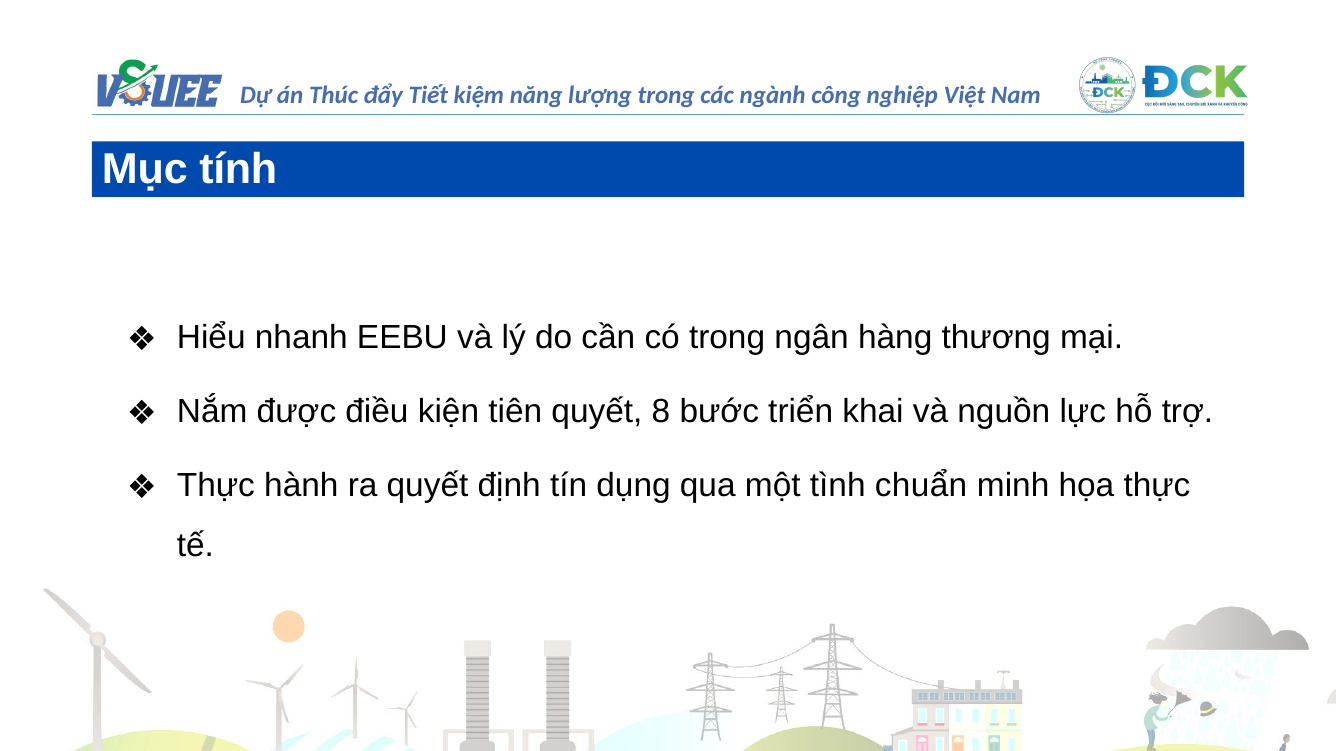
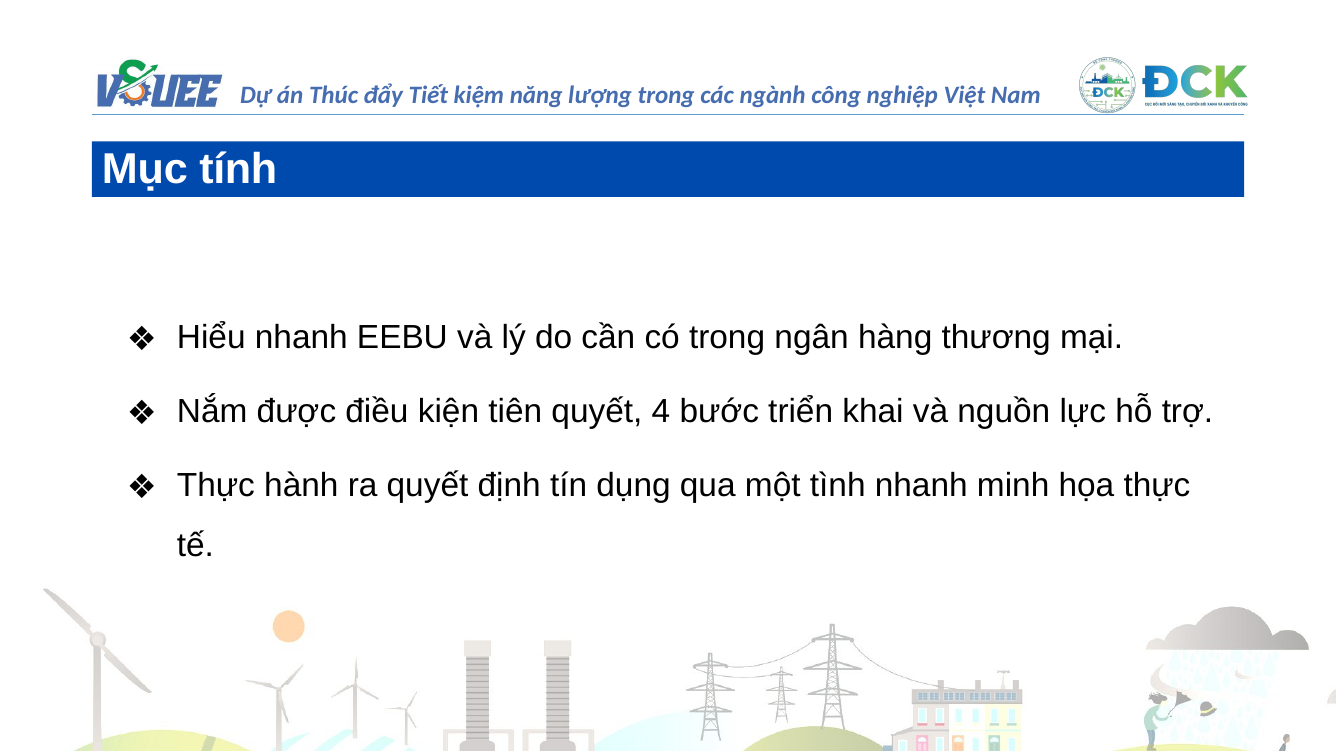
8: 8 -> 4 (661, 412)
tình chuẩn: chuẩn -> nhanh (921, 486)
